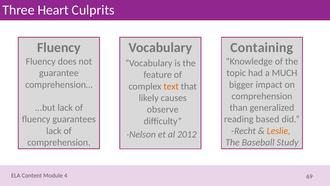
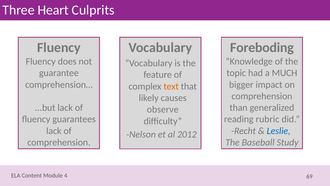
Containing: Containing -> Foreboding (262, 48)
based: based -> rubric (268, 119)
Leslie colour: orange -> blue (279, 131)
